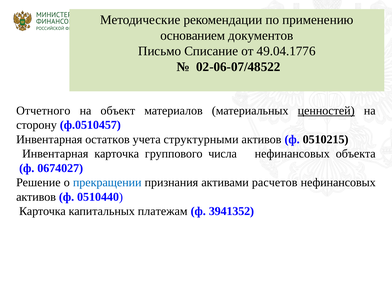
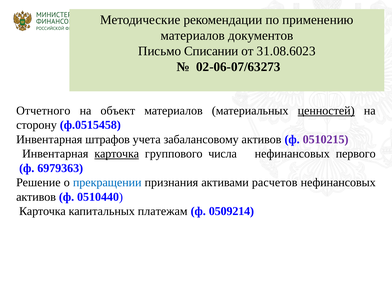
основанием: основанием -> материалов (193, 35)
Списание: Списание -> Списании (211, 51)
49.04.1776: 49.04.1776 -> 31.08.6023 (286, 51)
02-06-07/48522: 02-06-07/48522 -> 02-06-07/63273 (238, 67)
ф.0510457: ф.0510457 -> ф.0515458 (90, 125)
остатков: остатков -> штрафов (108, 139)
структурными: структурными -> забалансовому (201, 139)
0510215 colour: black -> purple (326, 139)
карточка underline: none -> present (117, 154)
объекта: объекта -> первого (356, 154)
0674027: 0674027 -> 6979363 (60, 168)
3941352: 3941352 -> 0509214 (231, 211)
